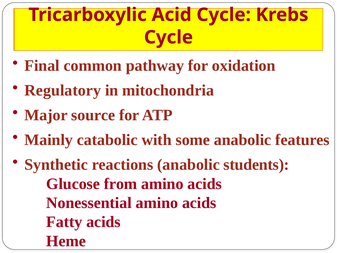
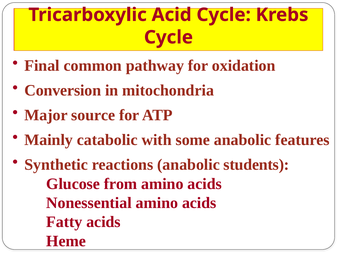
Regulatory: Regulatory -> Conversion (63, 90)
